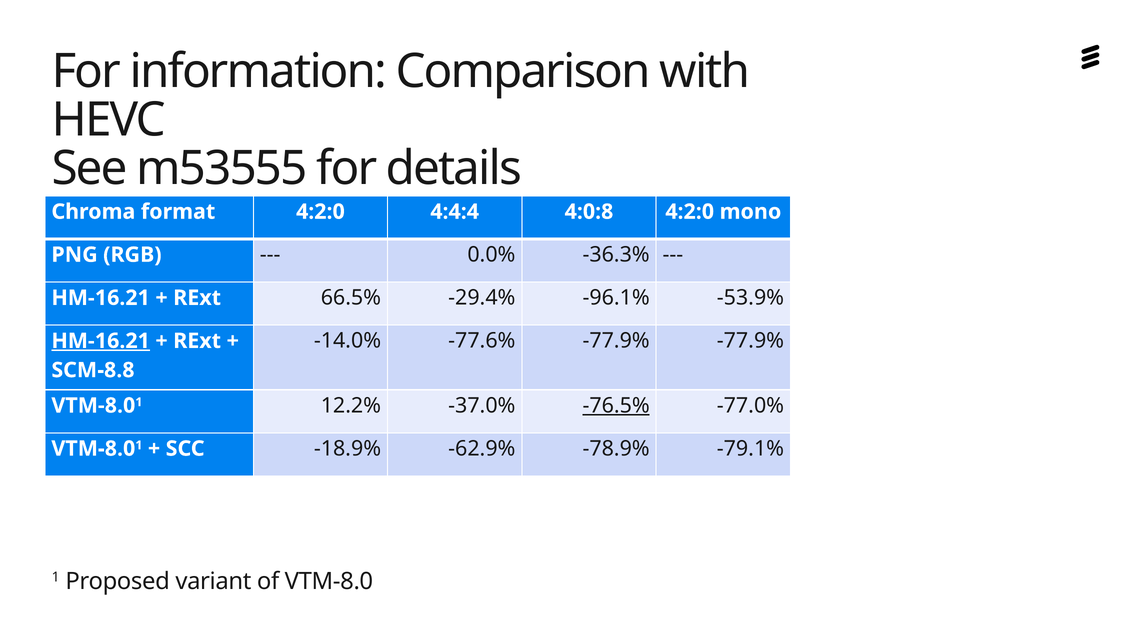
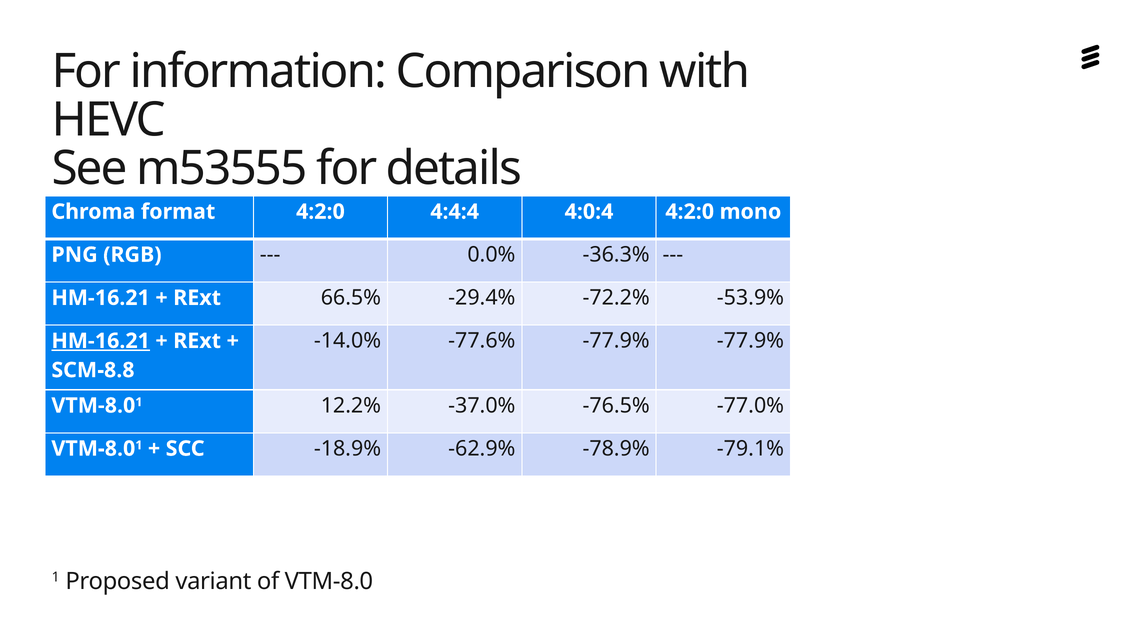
4:0:8: 4:0:8 -> 4:0:4 (589, 212)
-96.1%: -96.1% -> -72.2% (616, 298)
-76.5% underline: present -> none (616, 405)
